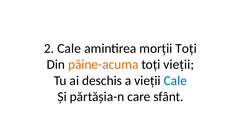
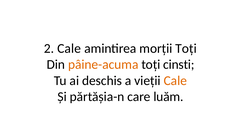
toți vieții: vieții -> cinsti (179, 64)
Cale colour: blue -> orange (175, 80)
sfânt: sfânt -> luăm (168, 96)
